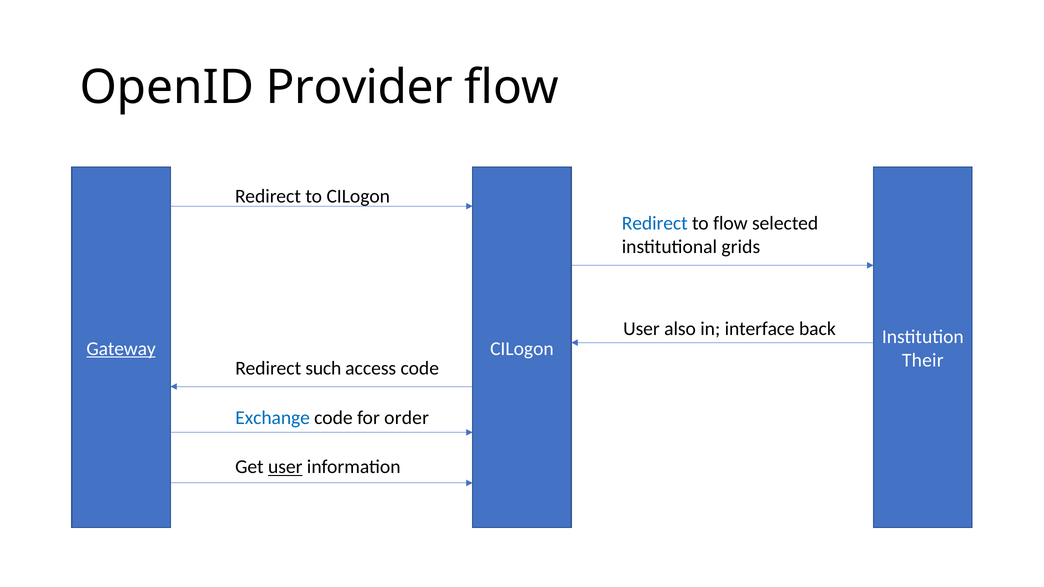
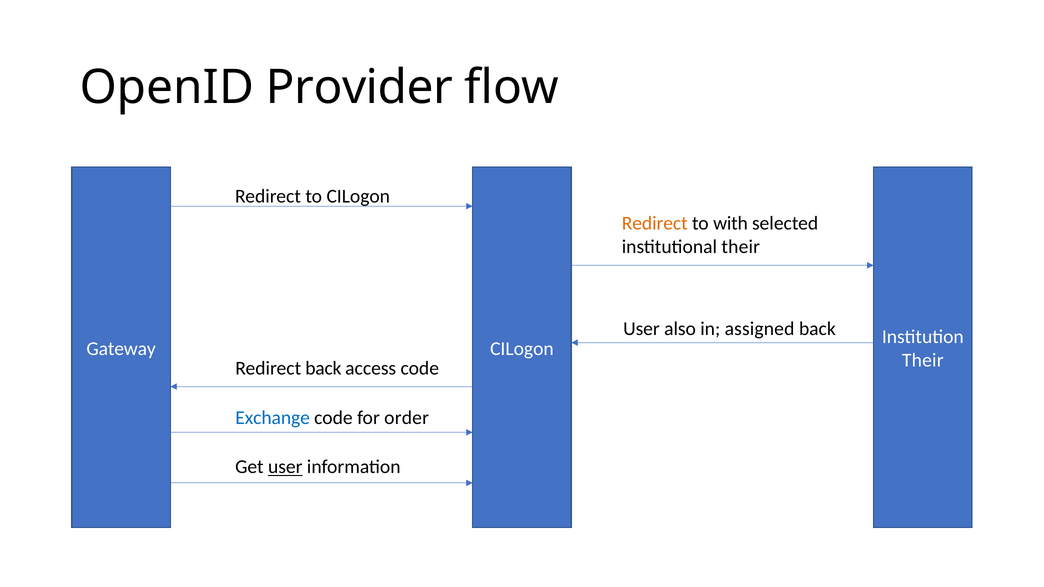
Redirect colour: blue -> orange (655, 223)
to flow: flow -> with (731, 223)
institutional grids: grids -> their (741, 247)
interface: interface -> assigned (760, 329)
Gateway underline: present -> none (121, 349)
Redirect such: such -> back (323, 369)
